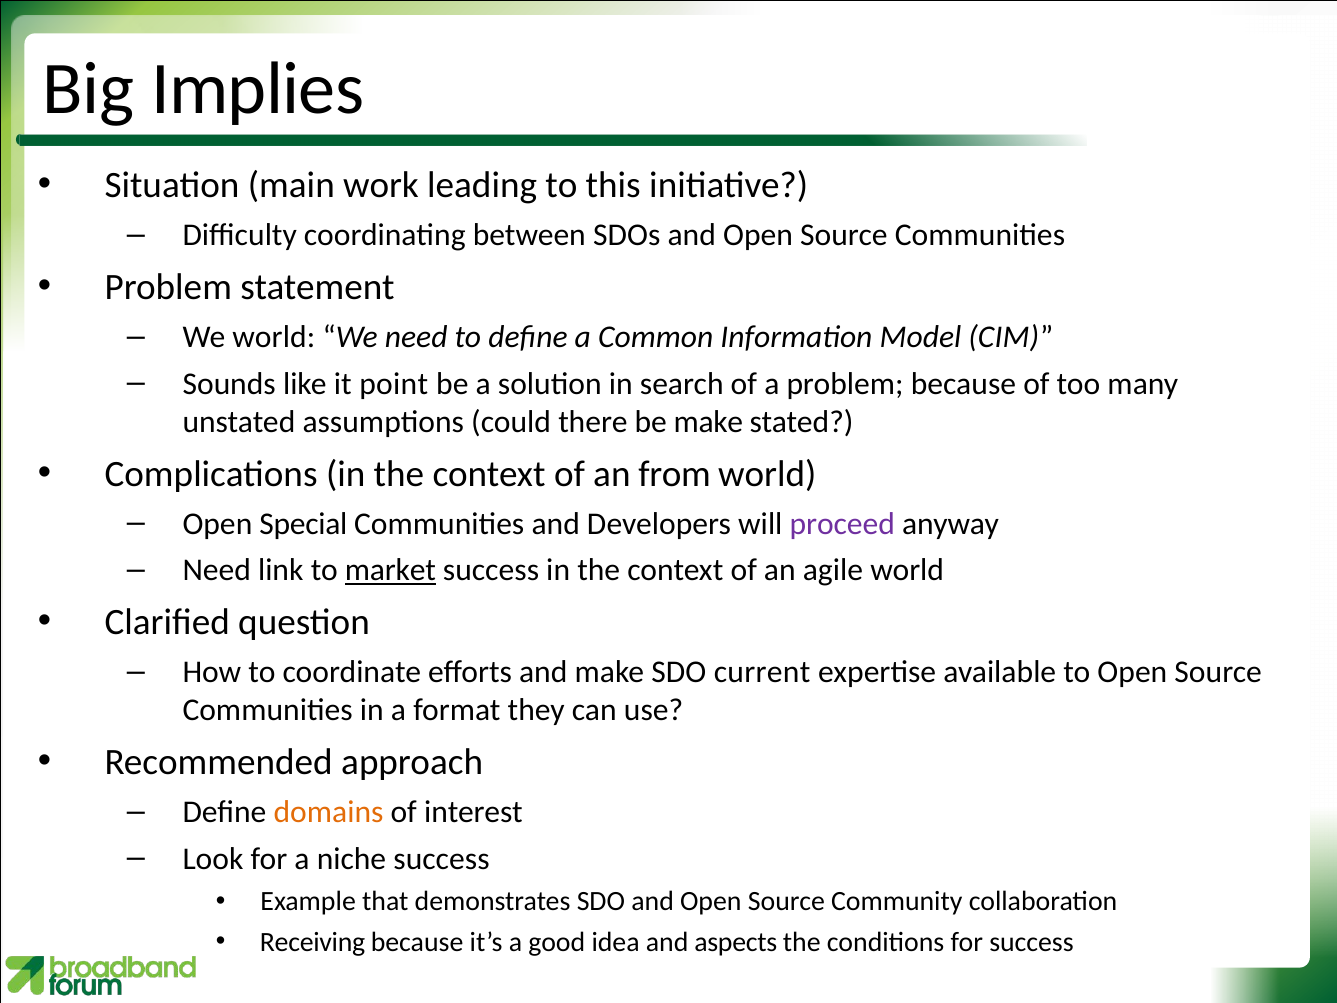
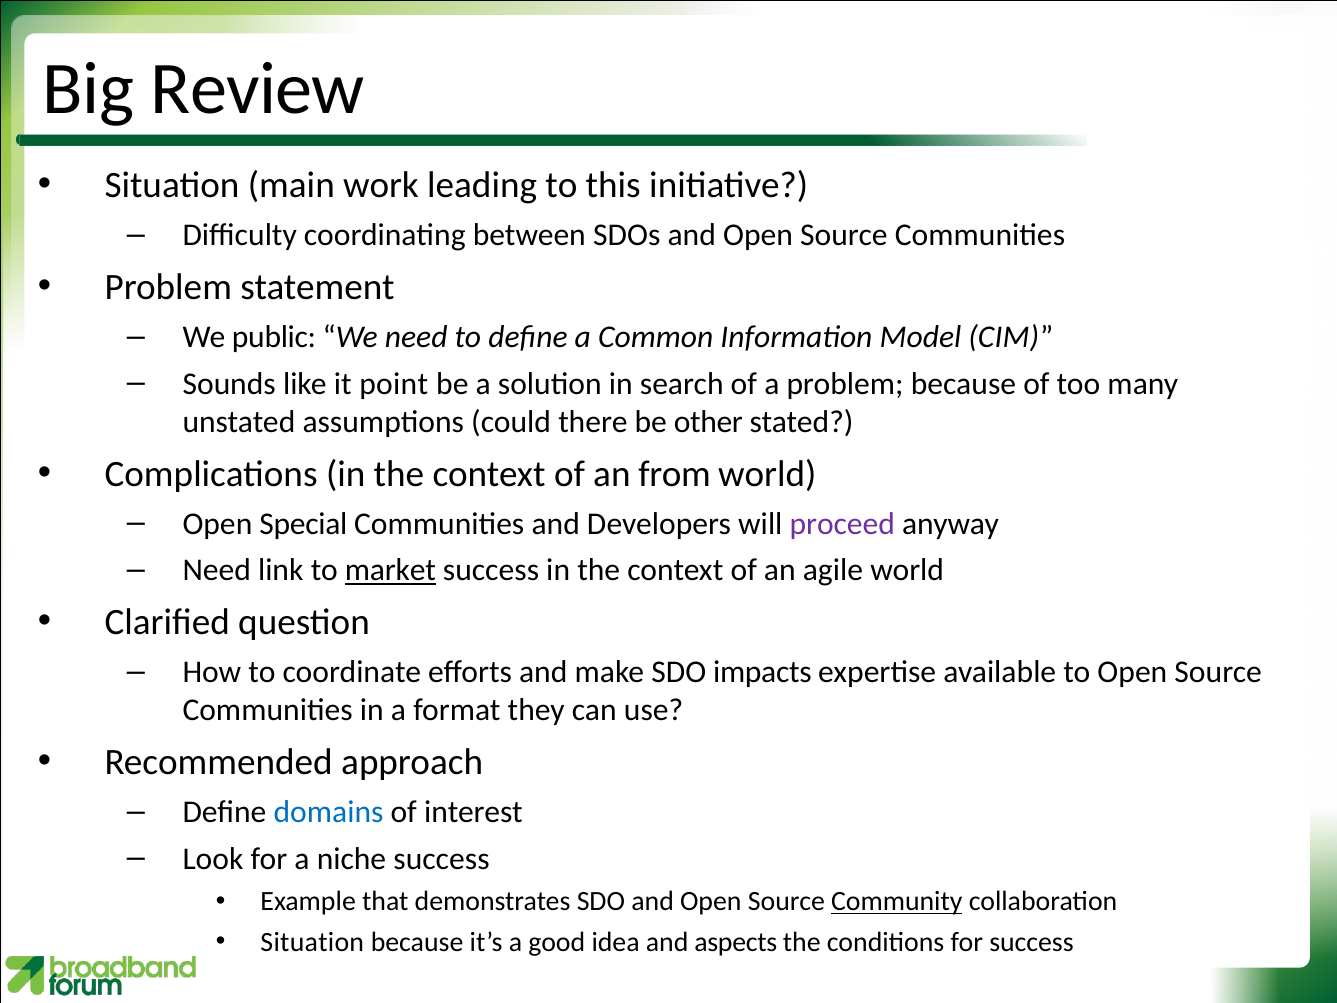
Implies: Implies -> Review (258, 89)
We world: world -> public (274, 337)
be make: make -> other (708, 422)
current: current -> impacts (762, 672)
domains colour: orange -> blue (329, 812)
Community underline: none -> present (897, 901)
Receiving: Receiving -> Situation (312, 942)
